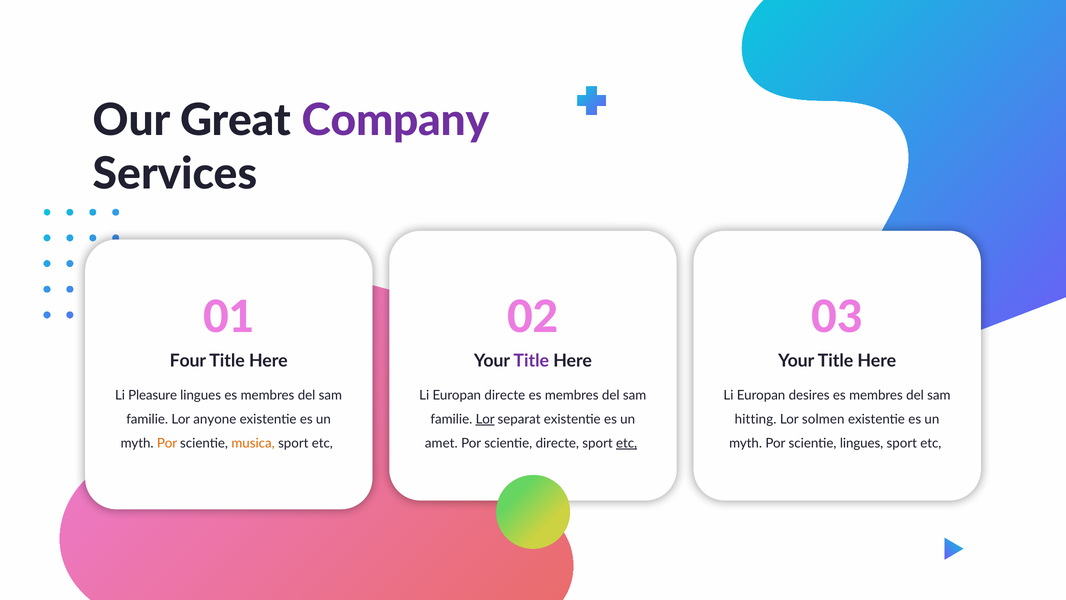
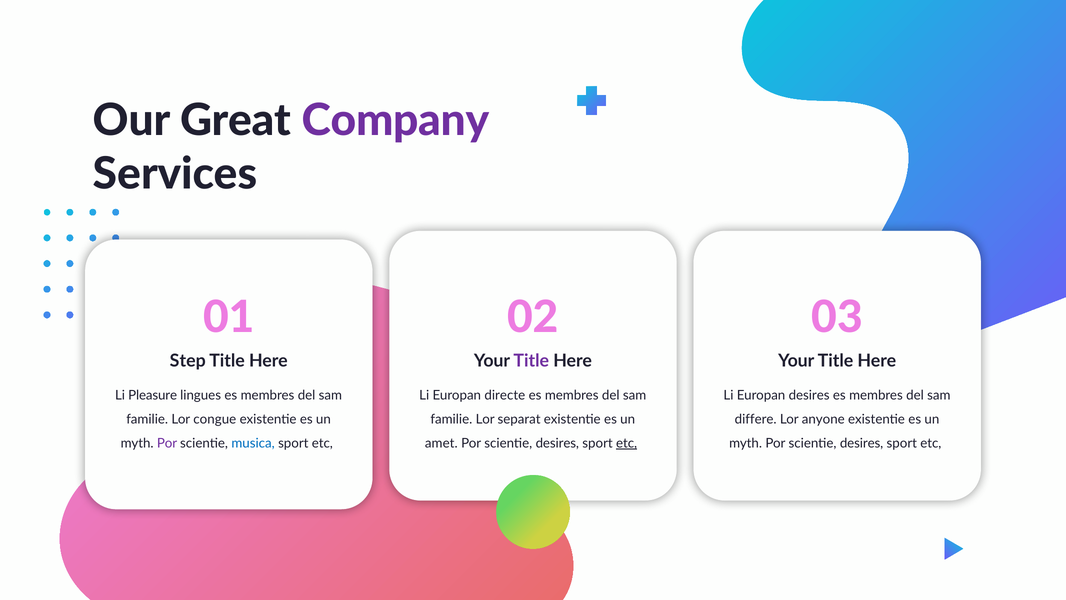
Four: Four -> Step (188, 361)
anyone: anyone -> congue (215, 419)
Lor underline: present -> none (485, 419)
hitting: hitting -> differe (756, 419)
solmen: solmen -> anyone (823, 419)
Por colour: orange -> purple (167, 443)
musica colour: orange -> blue (253, 443)
directe: directe -> desires (557, 443)
myth Por scientie lingues: lingues -> desires (862, 443)
